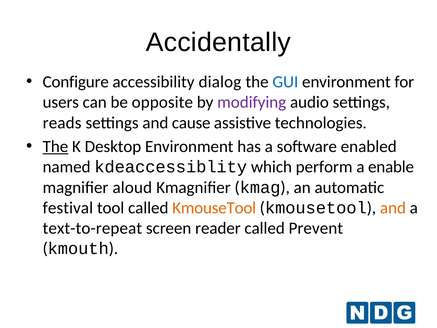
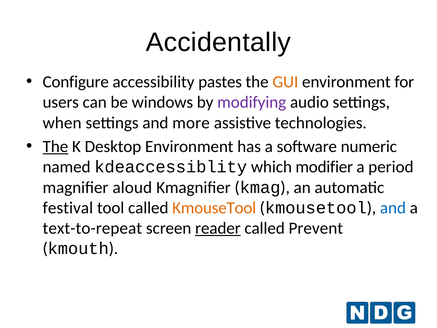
dialog: dialog -> pastes (220, 82)
GUI colour: blue -> orange (285, 82)
opposite: opposite -> windows (162, 102)
reads: reads -> when (62, 123)
cause: cause -> more (191, 123)
enabled: enabled -> numeric (369, 146)
perform: perform -> modifier (324, 167)
enable: enable -> period (391, 167)
and colour: orange -> blue (393, 208)
reader underline: none -> present (218, 228)
